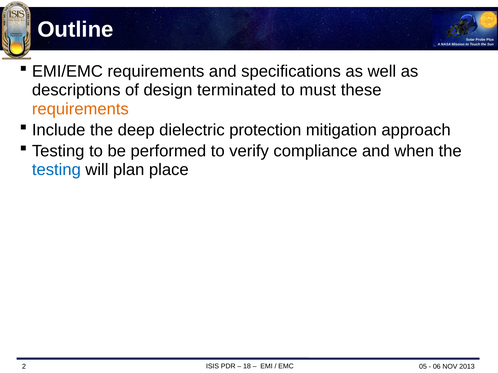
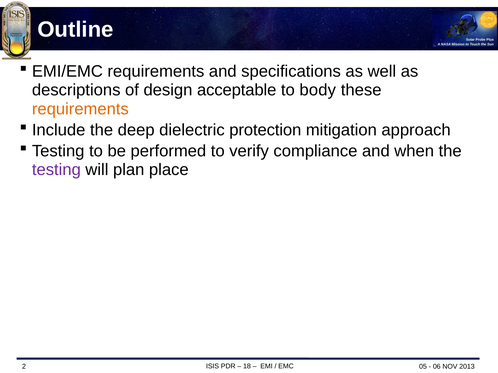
terminated: terminated -> acceptable (237, 90)
must: must -> body (318, 90)
testing colour: blue -> purple (56, 170)
